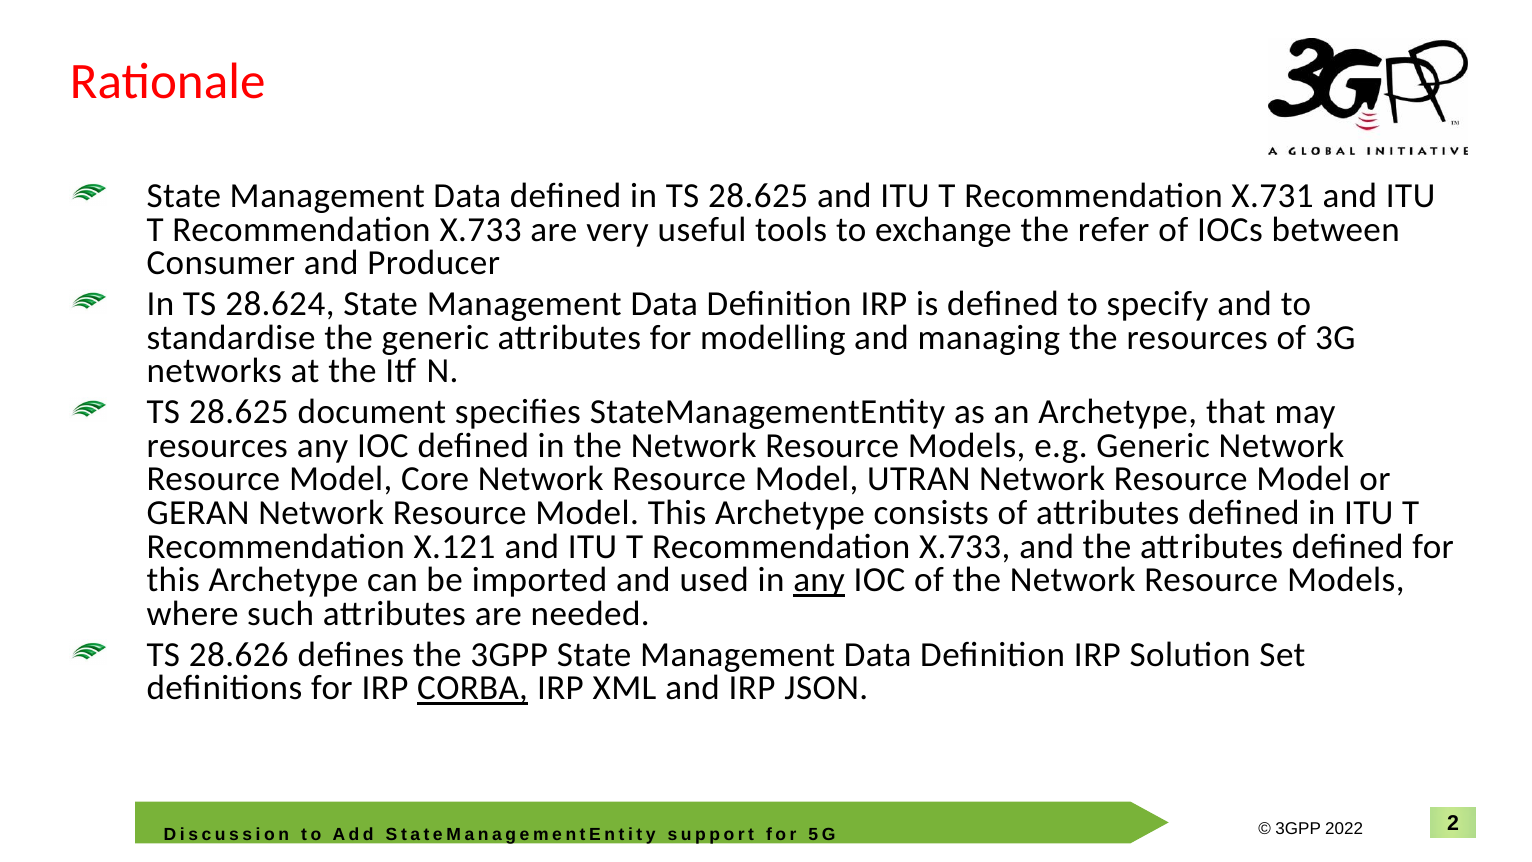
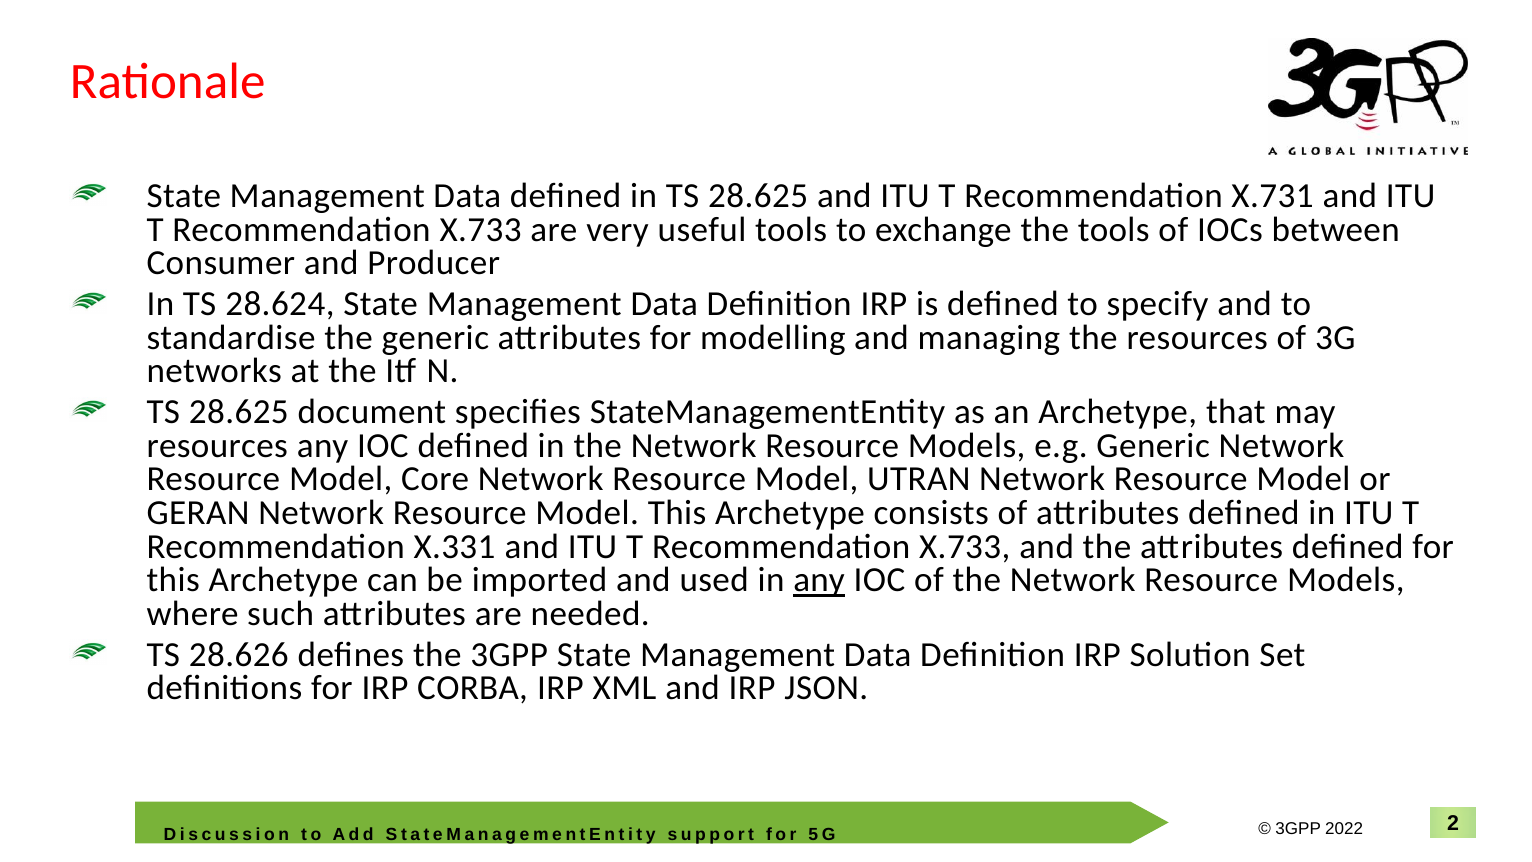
the refer: refer -> tools (1114, 230)
X.121: X.121 -> X.331 (454, 547)
CORBA underline: present -> none (473, 688)
